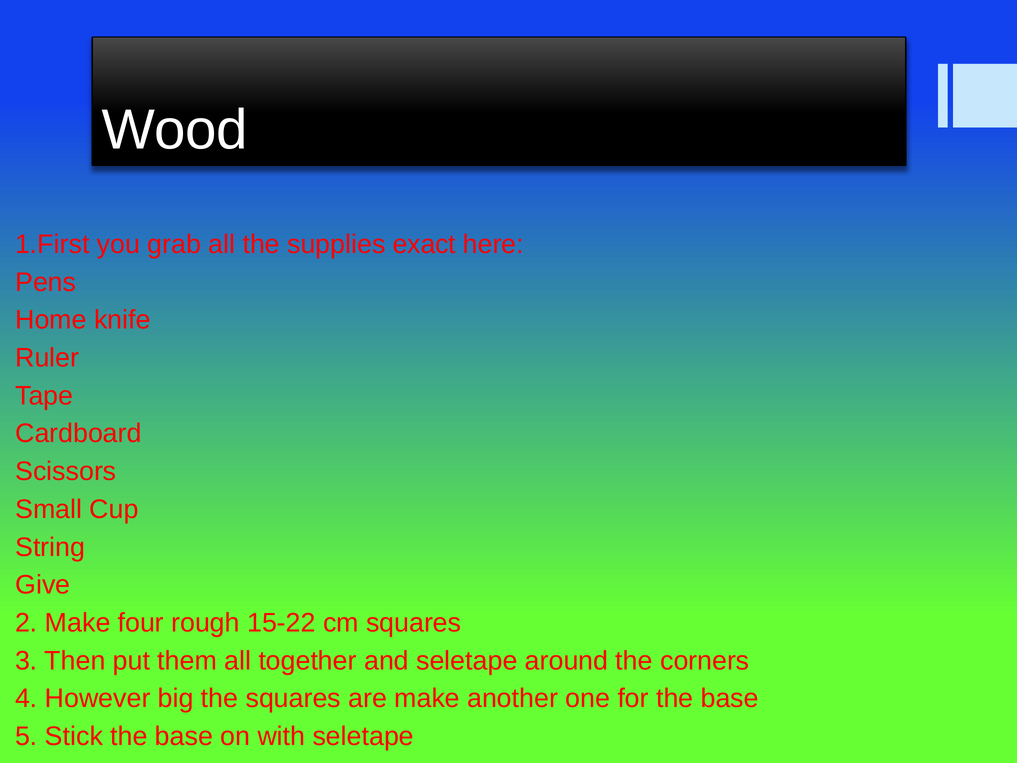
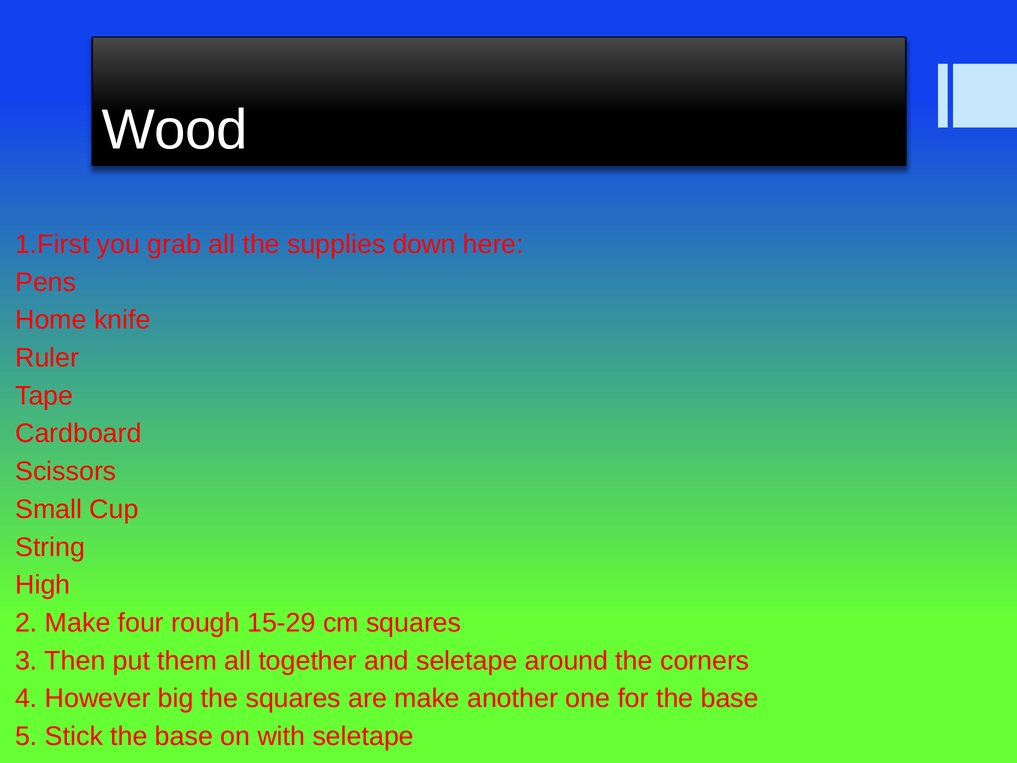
exact: exact -> down (424, 244)
Give: Give -> High (43, 585)
15-22: 15-22 -> 15-29 (281, 623)
